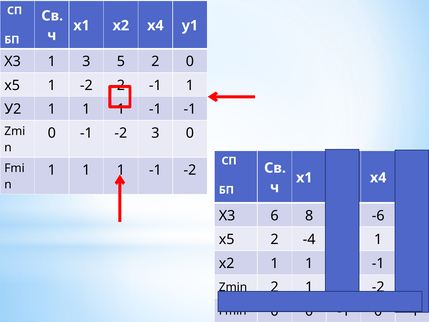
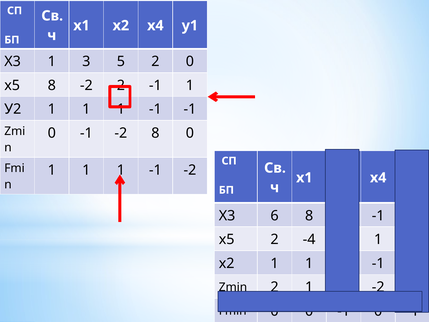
x5 1: 1 -> 8 (52, 85)
-2 3: 3 -> 8 (155, 133)
-6: -6 -> -1 (378, 215)
